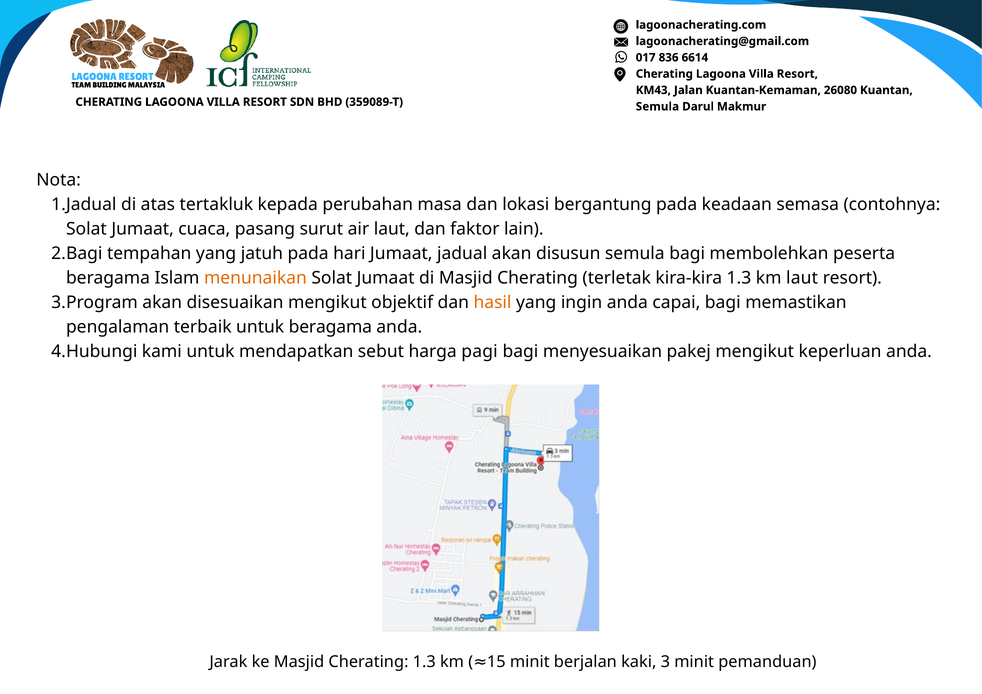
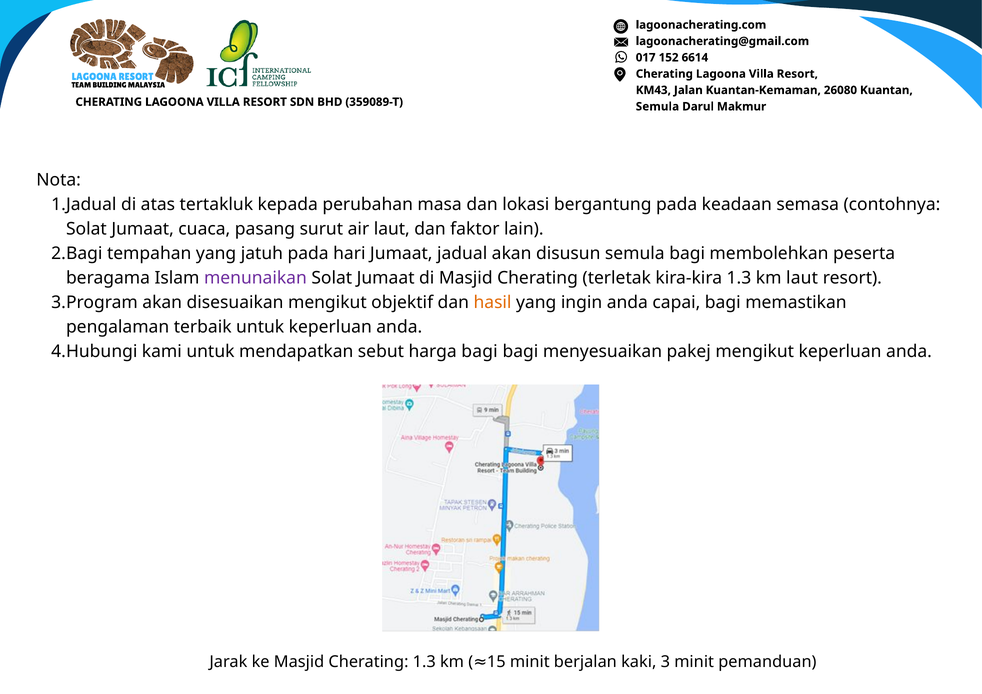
836: 836 -> 152 (669, 58)
menunaikan colour: orange -> purple (255, 278)
untuk beragama: beragama -> keperluan (330, 327)
harga pagi: pagi -> bagi (480, 352)
